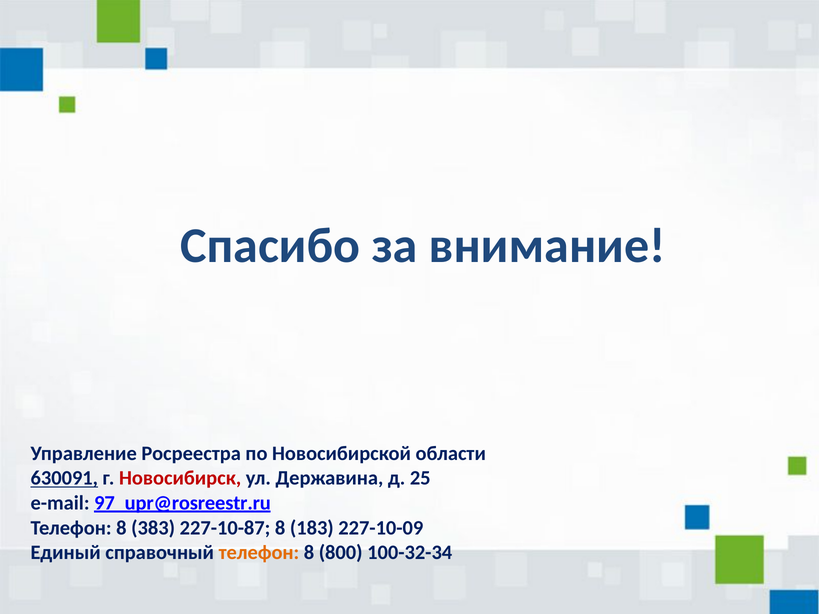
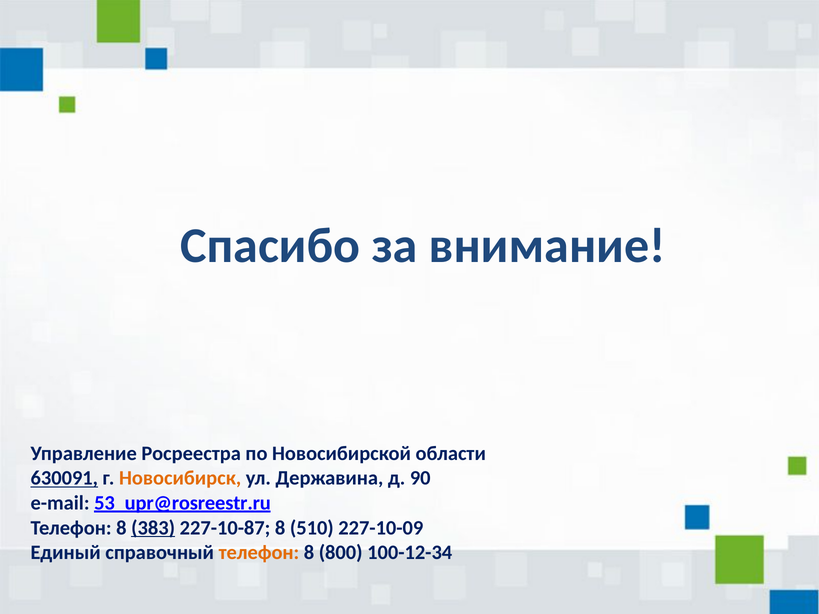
Новосибирск colour: red -> orange (180, 478)
25: 25 -> 90 (420, 478)
97_upr@rosreestr.ru: 97_upr@rosreestr.ru -> 53_upr@rosreestr.ru (183, 503)
383 underline: none -> present (153, 528)
183: 183 -> 510 (312, 528)
100-32-34: 100-32-34 -> 100-12-34 (410, 553)
